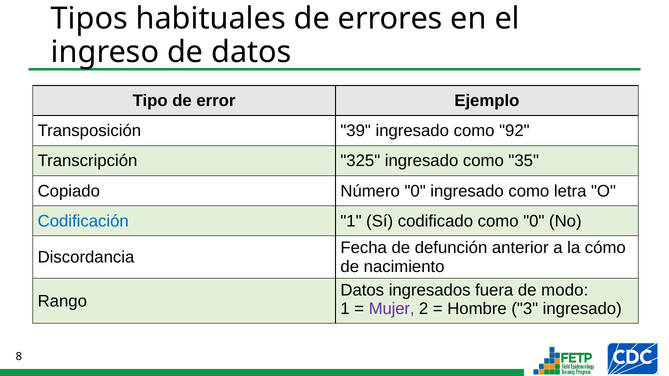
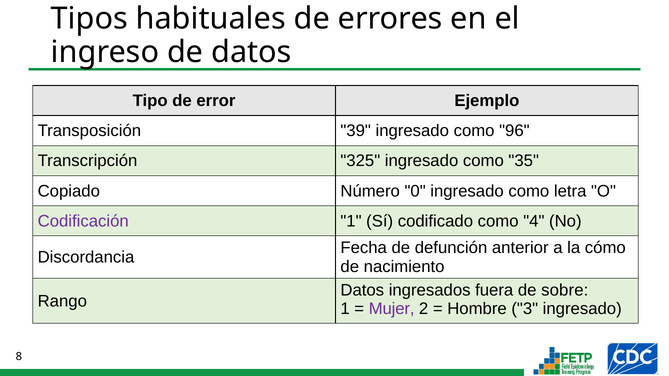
92: 92 -> 96 (514, 131)
Codificación colour: blue -> purple (83, 221)
como 0: 0 -> 4 (534, 221)
modo: modo -> sobre (565, 291)
